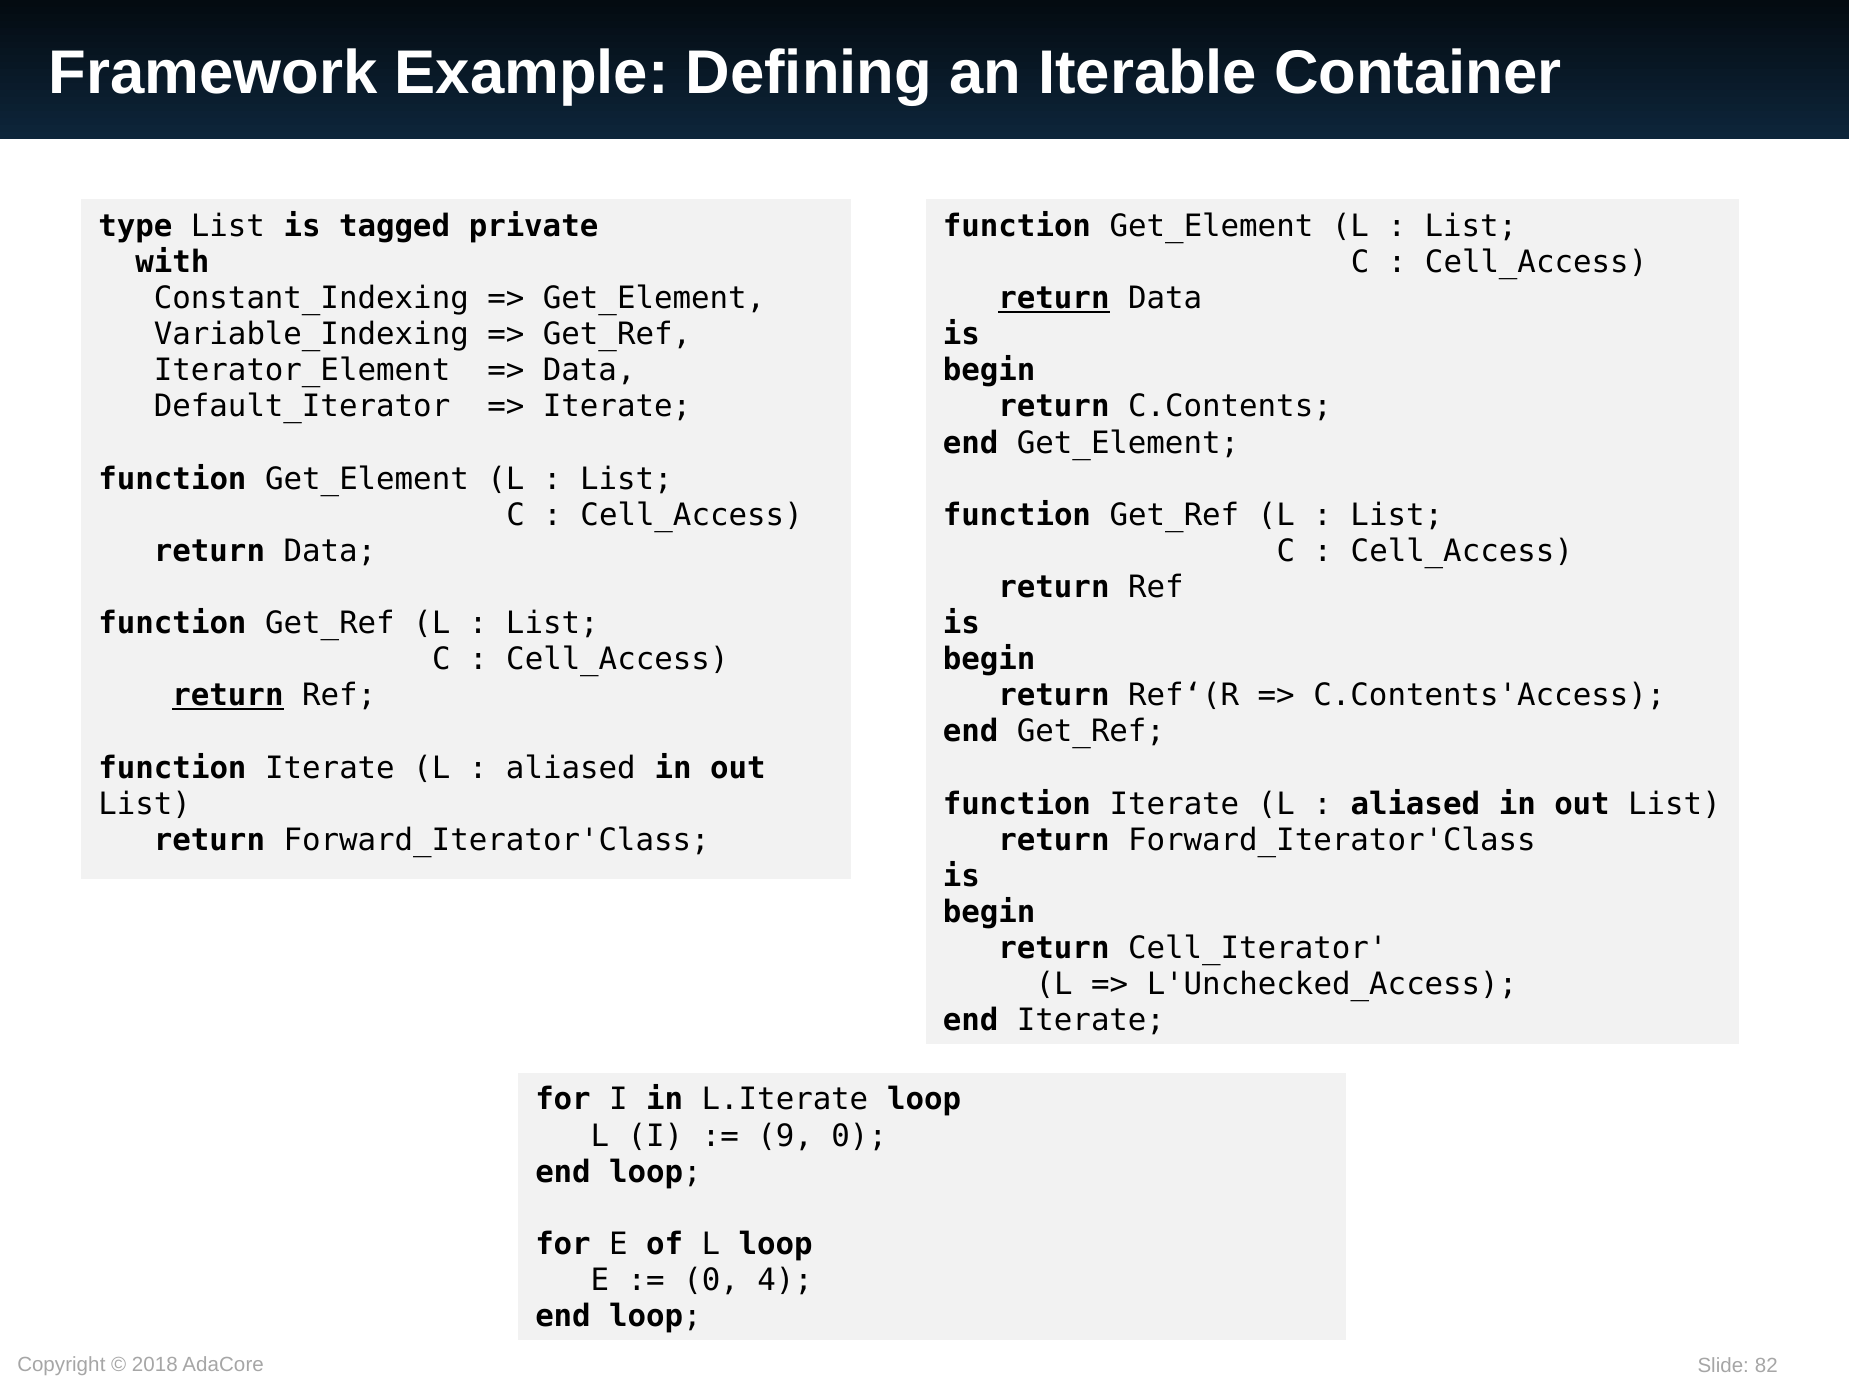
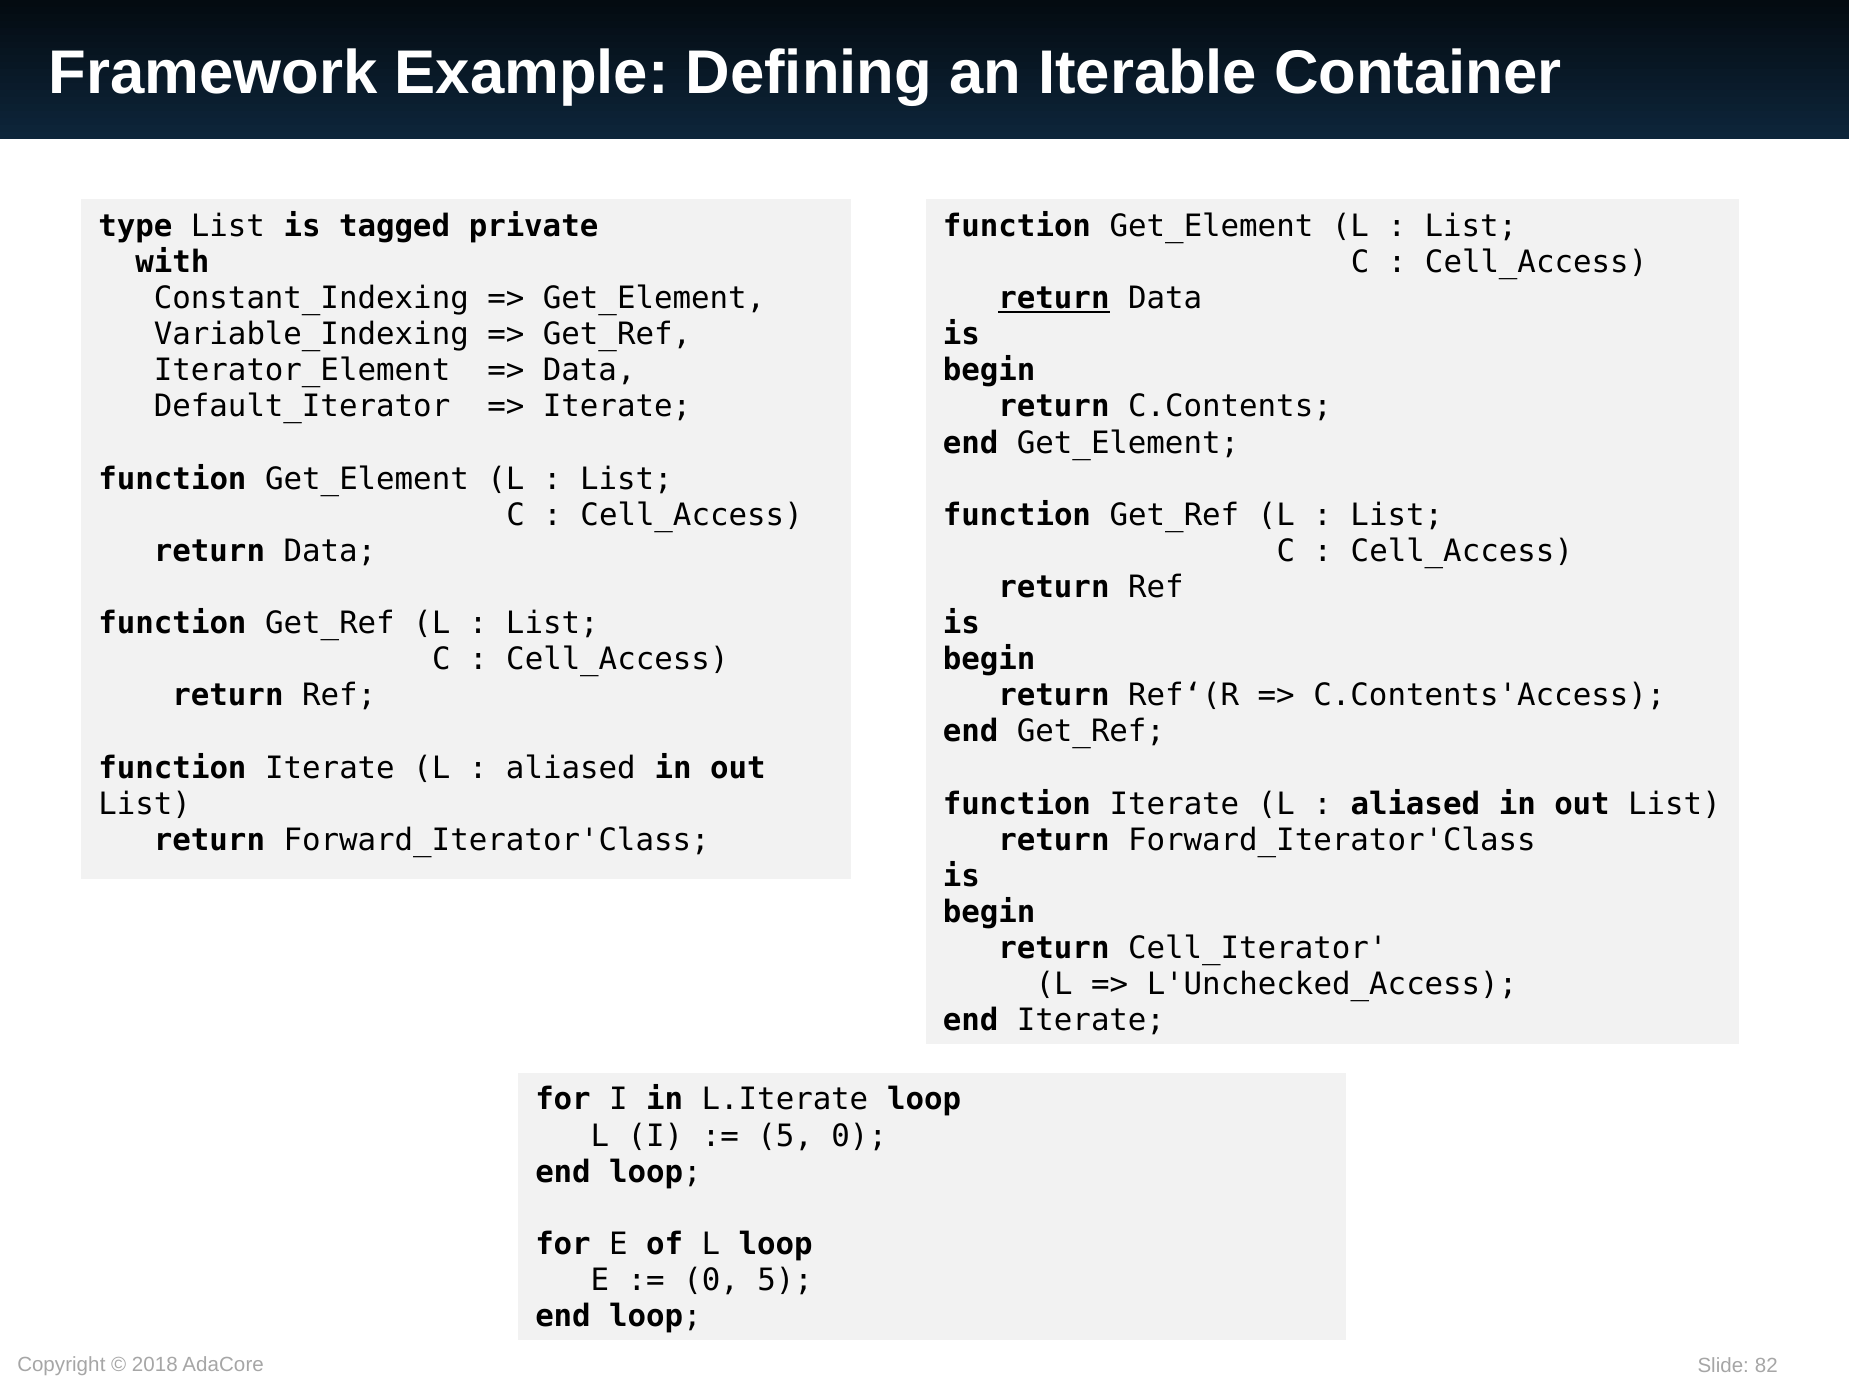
return underline: present -> none (228, 696)
9: 9 -> 5 (785, 1136)
0 4: 4 -> 5 (785, 1280)
